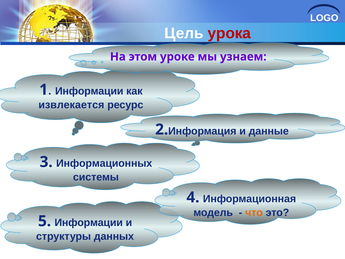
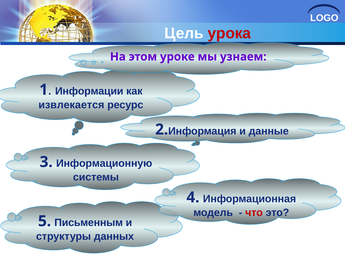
Информационных: Информационных -> Информационную (104, 163)
что colour: orange -> red (254, 212)
5 Информации: Информации -> Письменным (89, 222)
